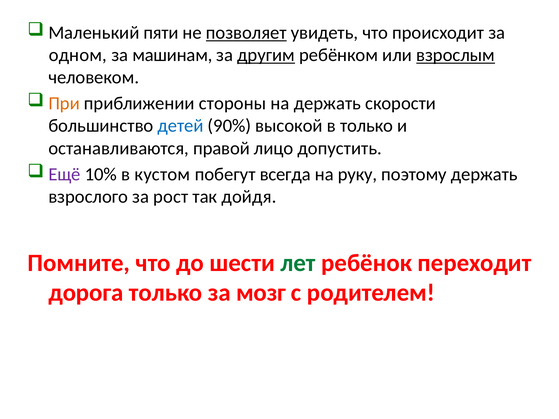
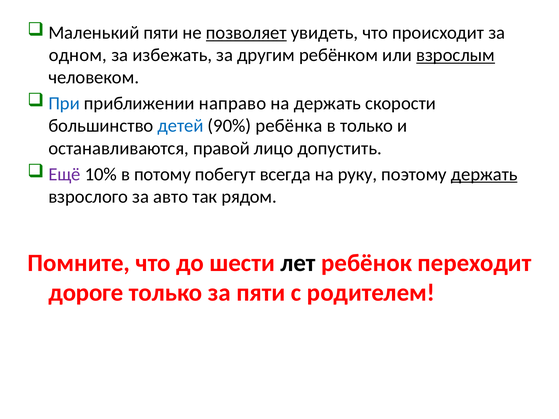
машинам: машинам -> избежать (172, 55)
другим underline: present -> none (266, 55)
При colour: orange -> blue (64, 104)
стороны: стороны -> направо (233, 104)
высокой: высокой -> ребёнка (289, 126)
кустом: кустом -> потому (162, 174)
держать underline: none -> present (484, 174)
рост: рост -> авто (171, 197)
дойдя: дойдя -> рядом (249, 197)
лет colour: green -> black (298, 263)
дорога: дорога -> дороге (86, 293)
за мозг: мозг -> пяти (261, 293)
